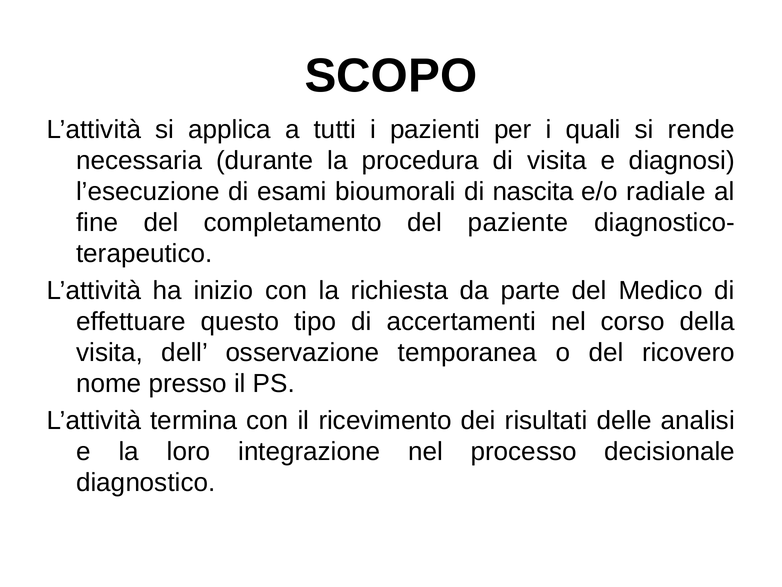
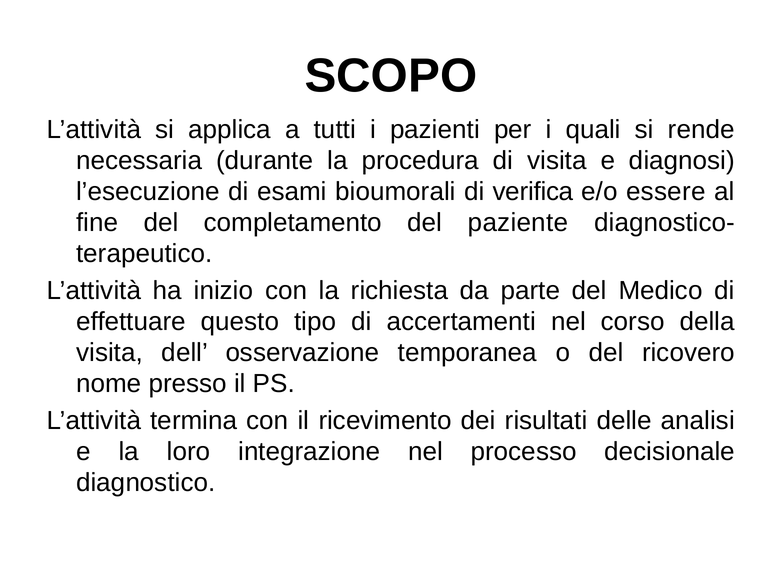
nascita: nascita -> verifica (533, 191)
radiale: radiale -> essere (666, 191)
